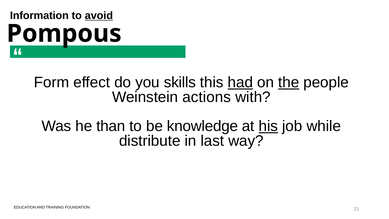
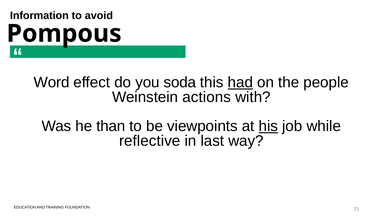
avoid underline: present -> none (99, 16)
Form: Form -> Word (52, 82)
skills: skills -> soda (180, 82)
the underline: present -> none (289, 82)
knowledge: knowledge -> viewpoints (202, 126)
distribute: distribute -> reflective (150, 141)
